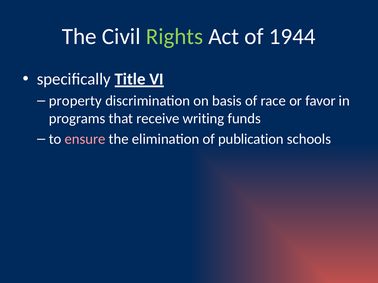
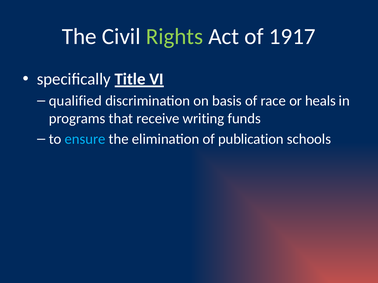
1944: 1944 -> 1917 (292, 37)
property: property -> qualified (75, 101)
favor: favor -> heals (320, 101)
ensure colour: pink -> light blue (85, 139)
